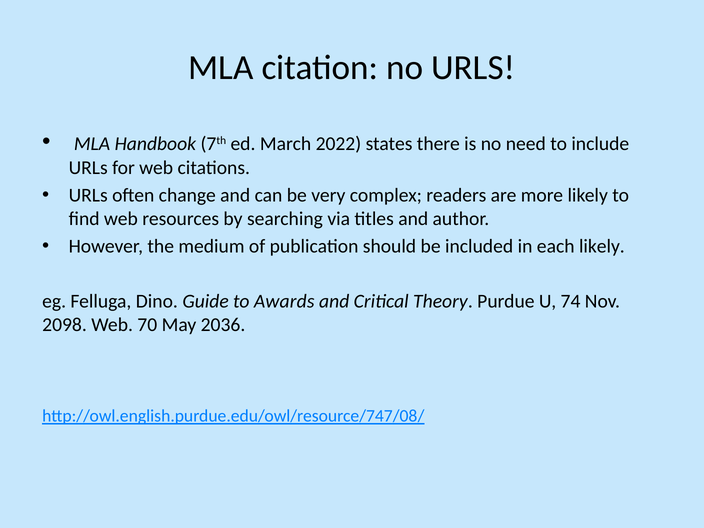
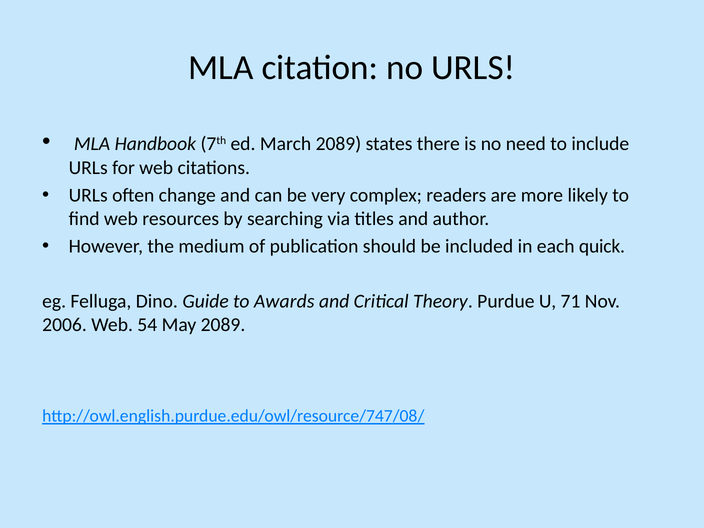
March 2022: 2022 -> 2089 (338, 144)
each likely: likely -> quick (602, 246)
74: 74 -> 71 (570, 301)
2098: 2098 -> 2006 (65, 325)
70: 70 -> 54 (147, 325)
May 2036: 2036 -> 2089 (223, 325)
